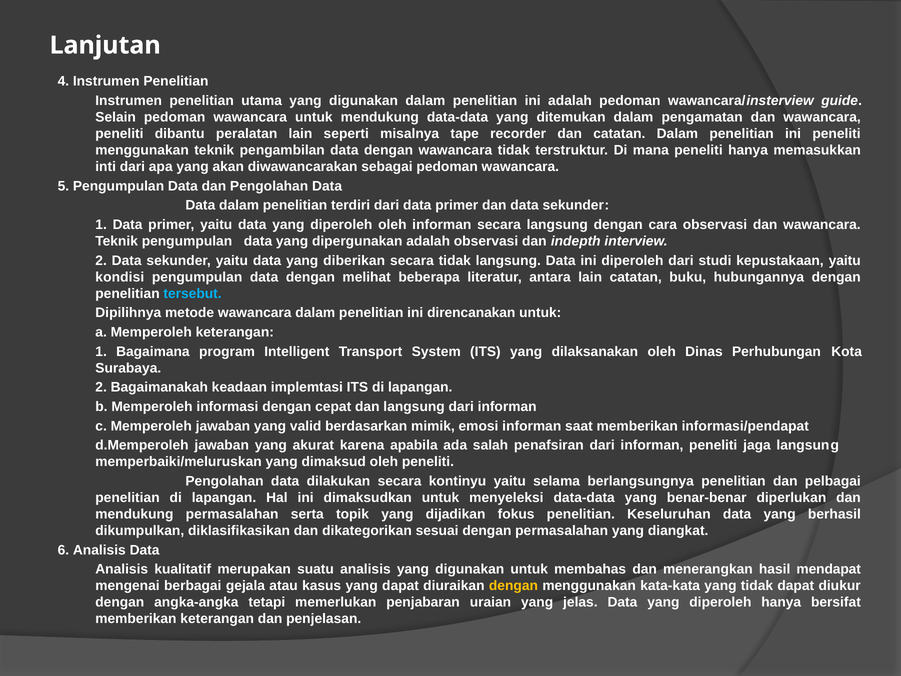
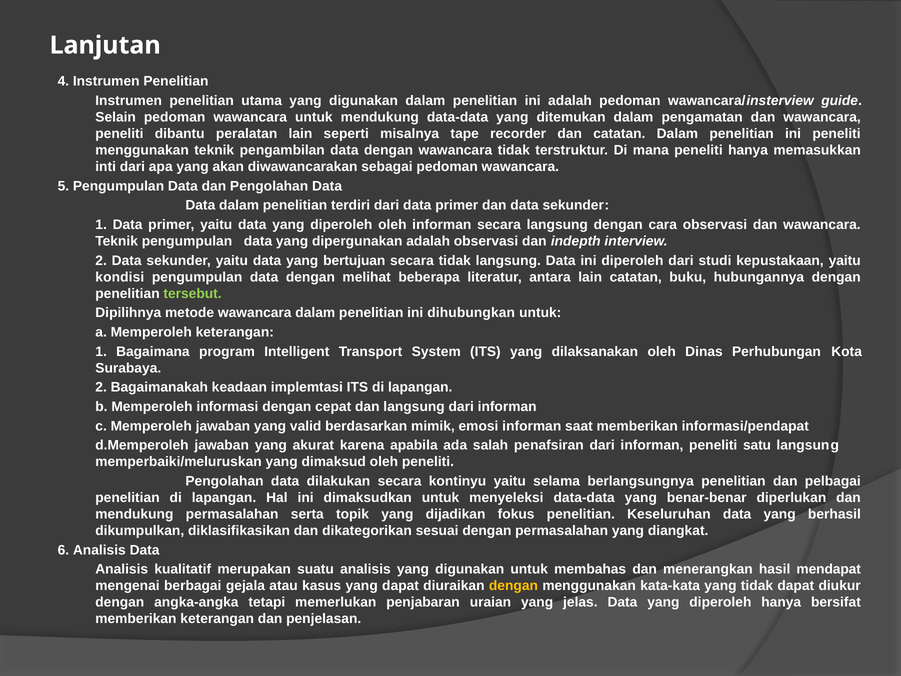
diberikan: diberikan -> bertujuan (354, 260)
tersebut colour: light blue -> light green (193, 293)
direncanakan: direncanakan -> dihubungkan (471, 313)
jaga: jaga -> satu (757, 445)
